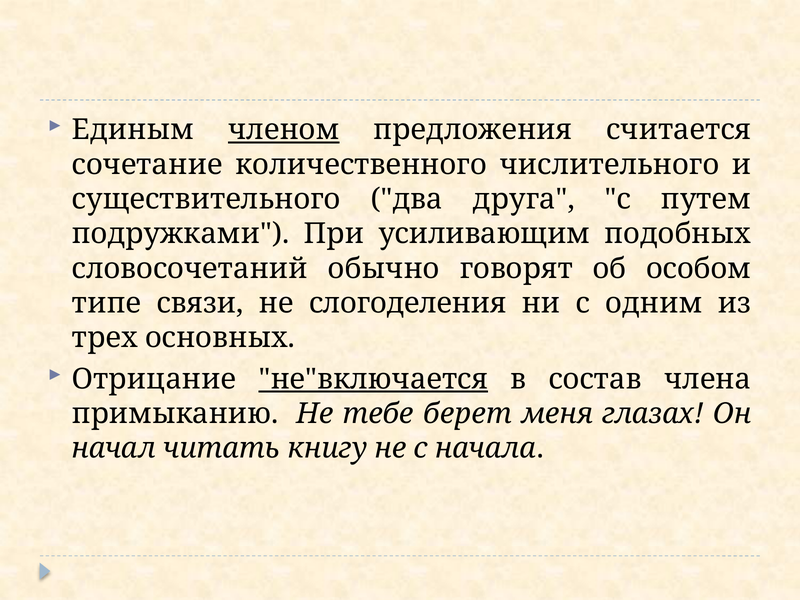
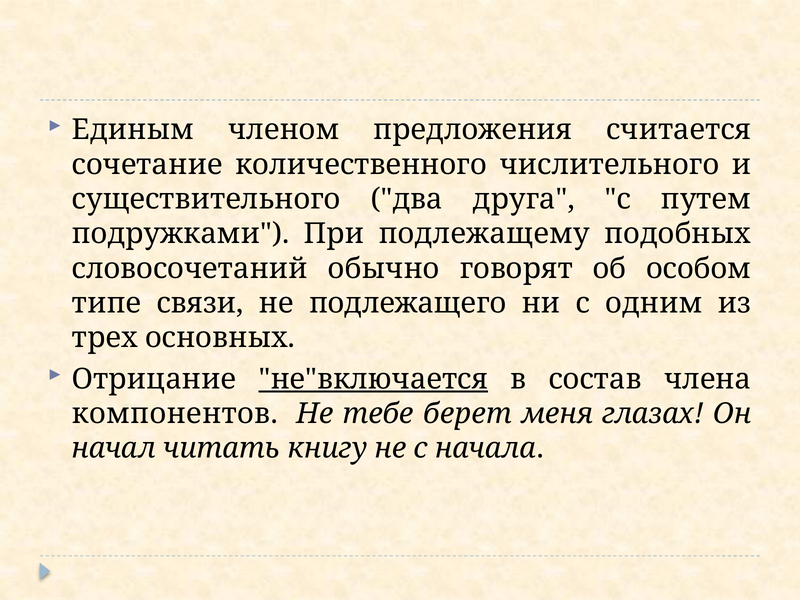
членом underline: present -> none (284, 130)
усиливающим: усиливающим -> подлежащему (484, 234)
слогоделения: слогоделения -> подлежащего (408, 303)
примыканию: примыканию -> компонентов (175, 414)
